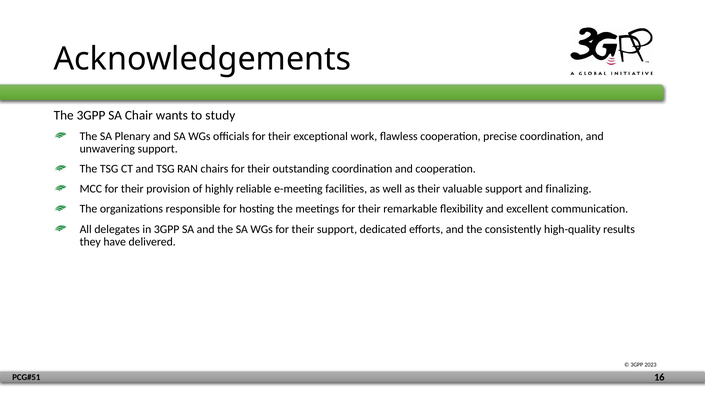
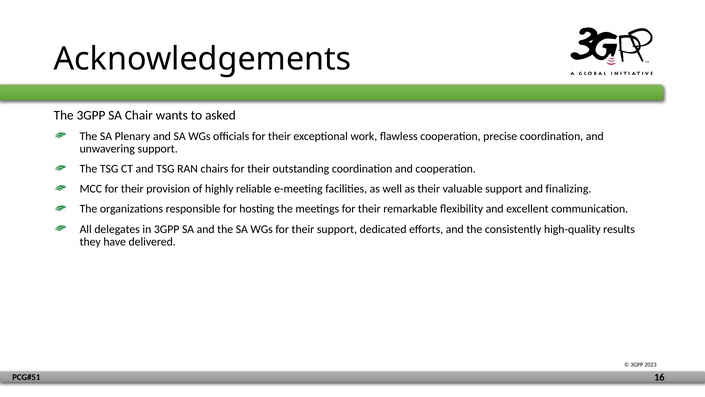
study: study -> asked (220, 115)
